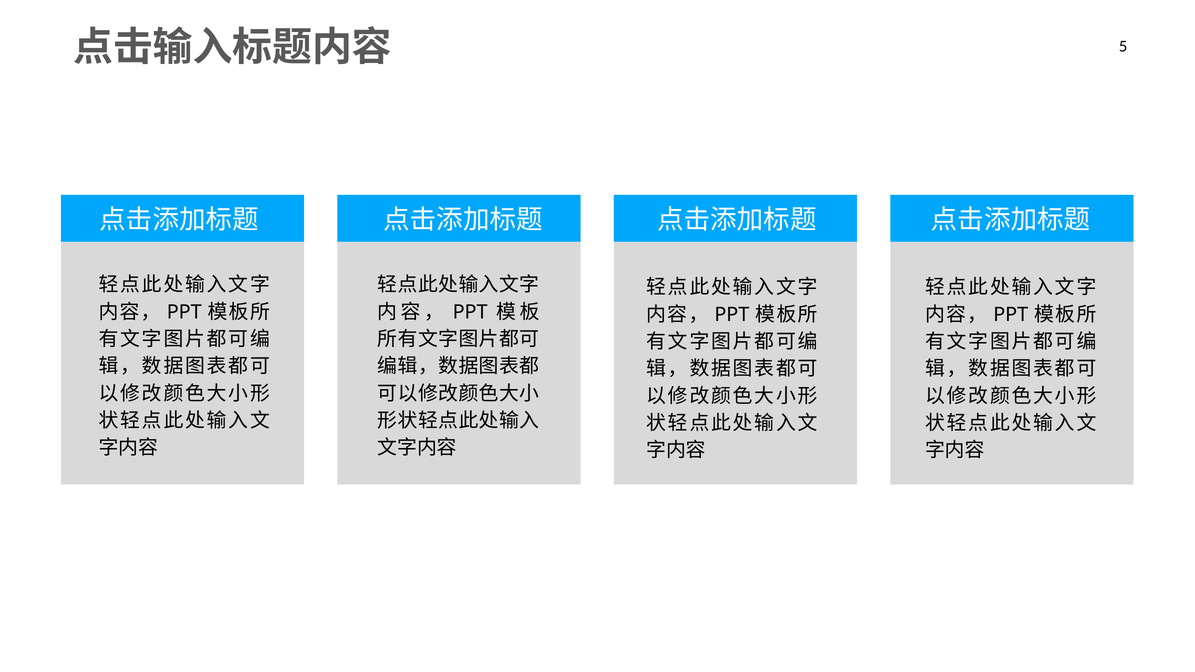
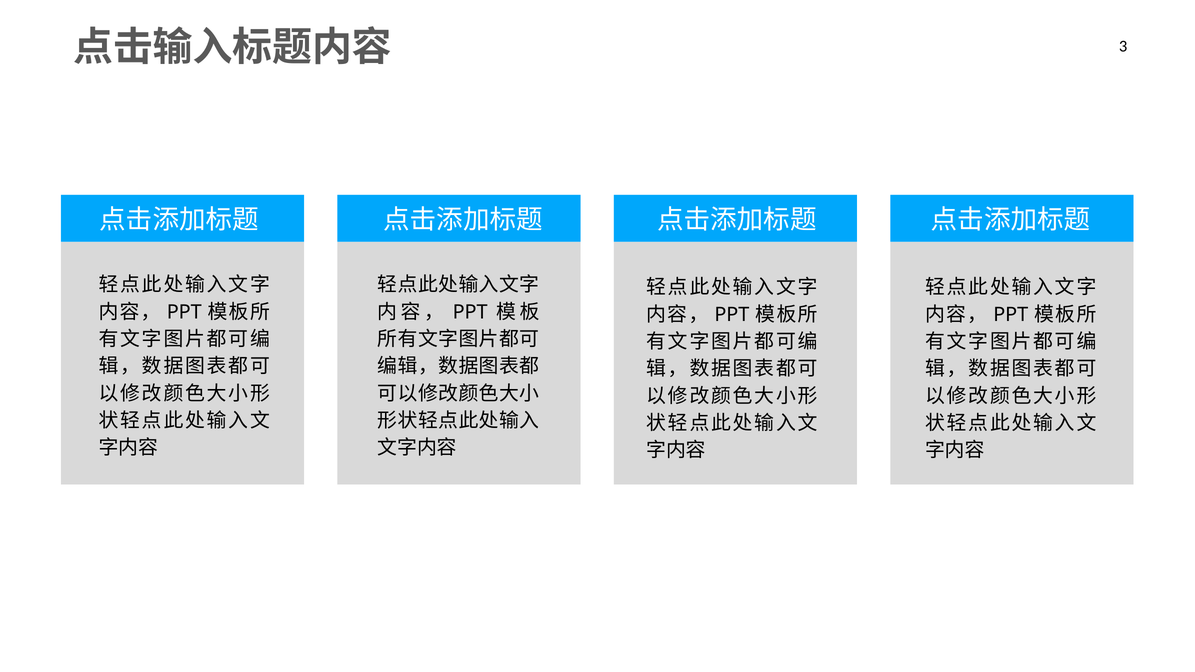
5: 5 -> 3 (1123, 46)
